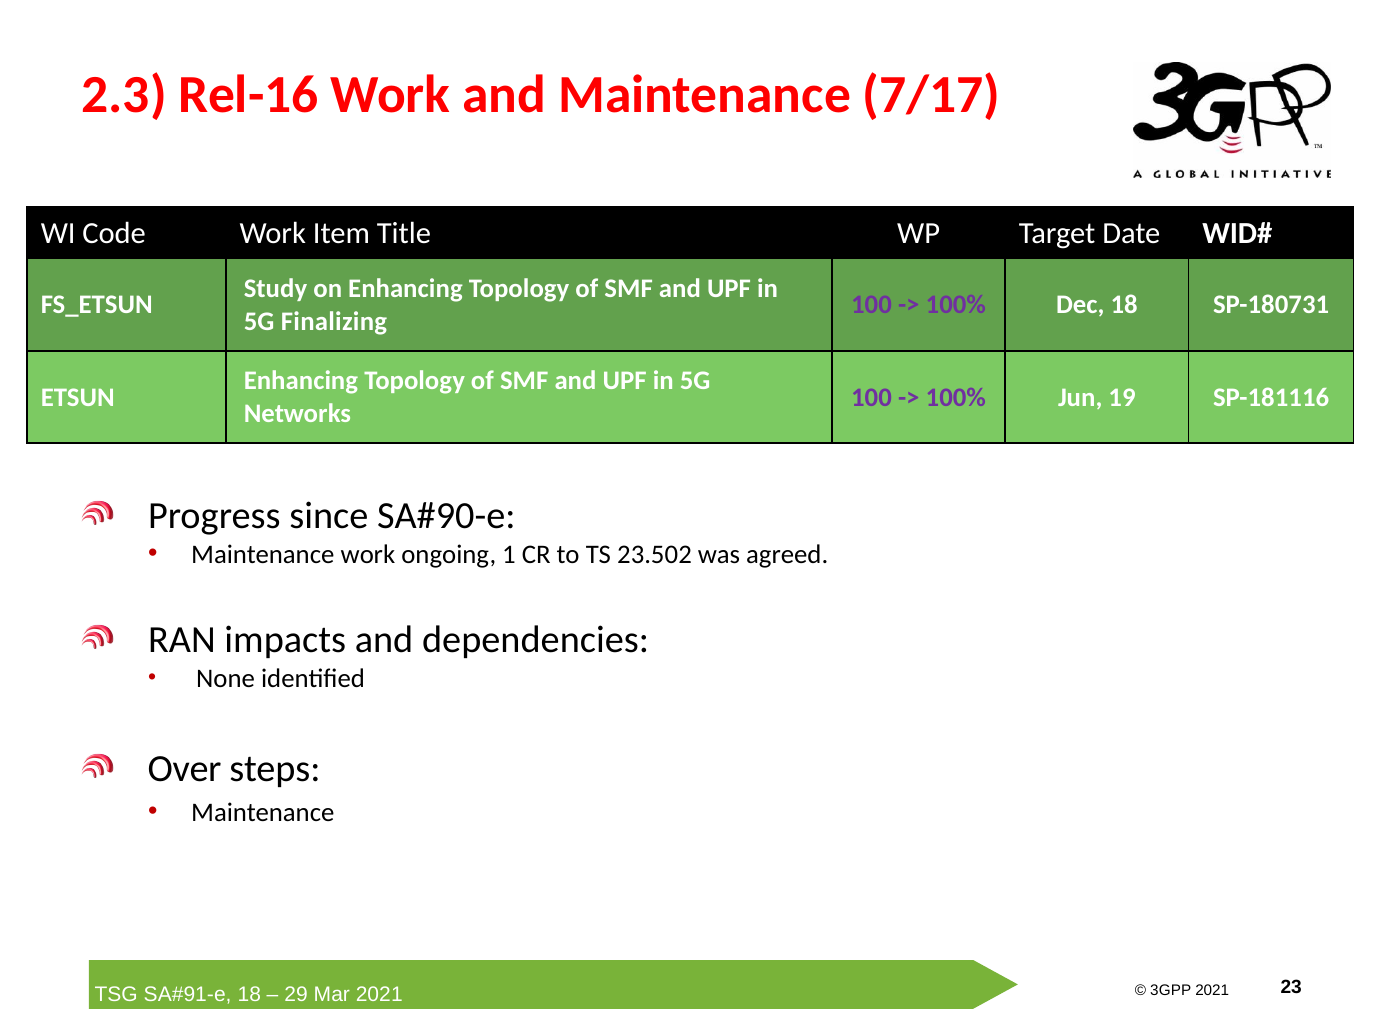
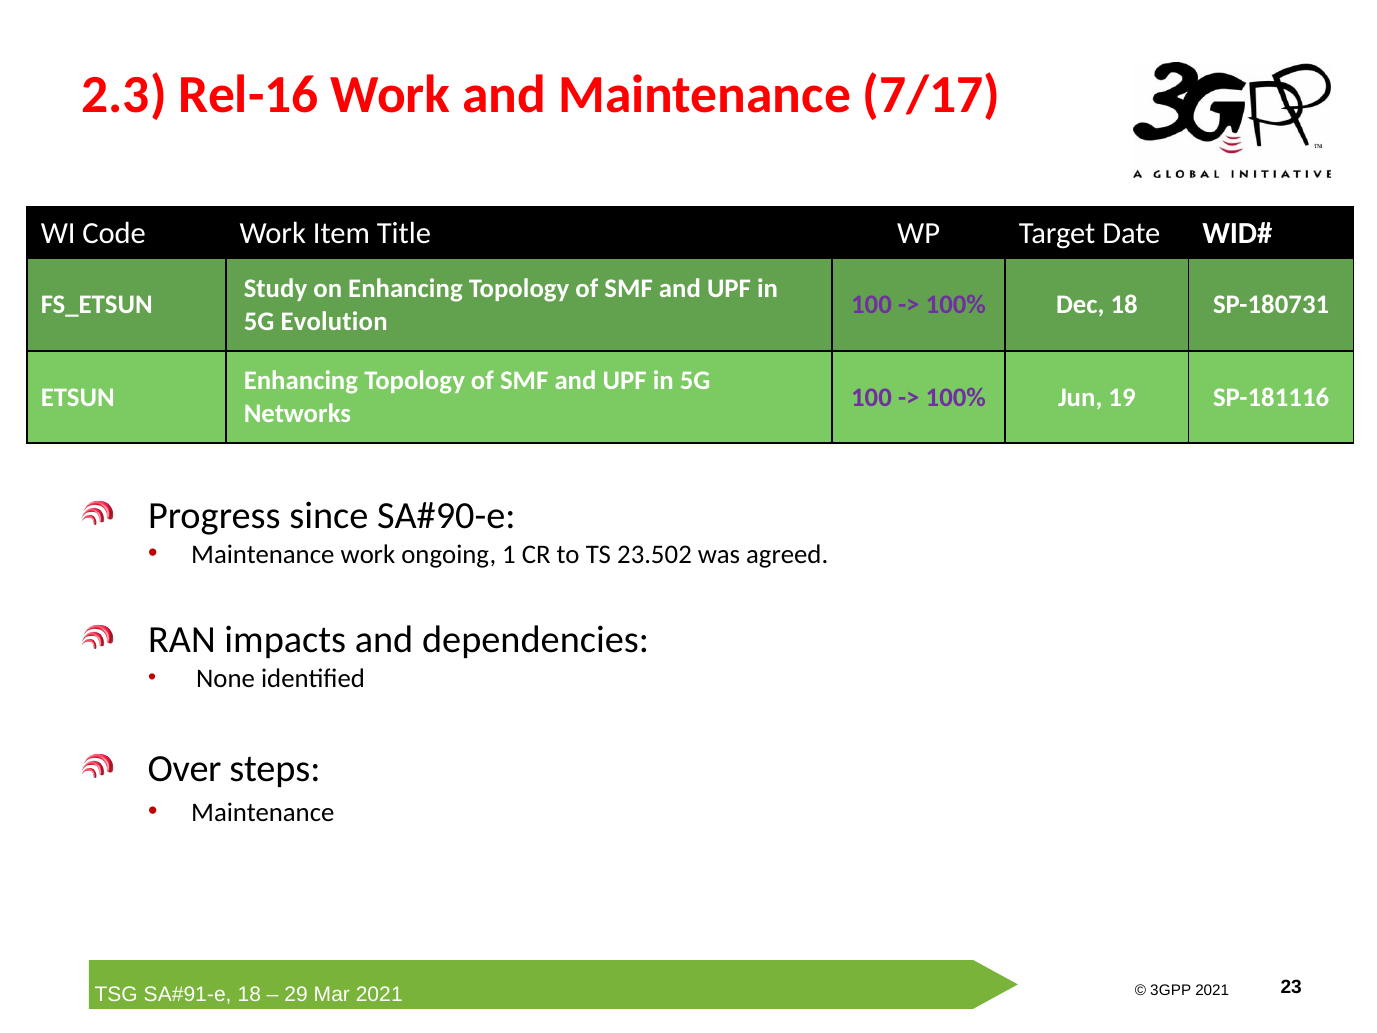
Finalizing: Finalizing -> Evolution (334, 321)
